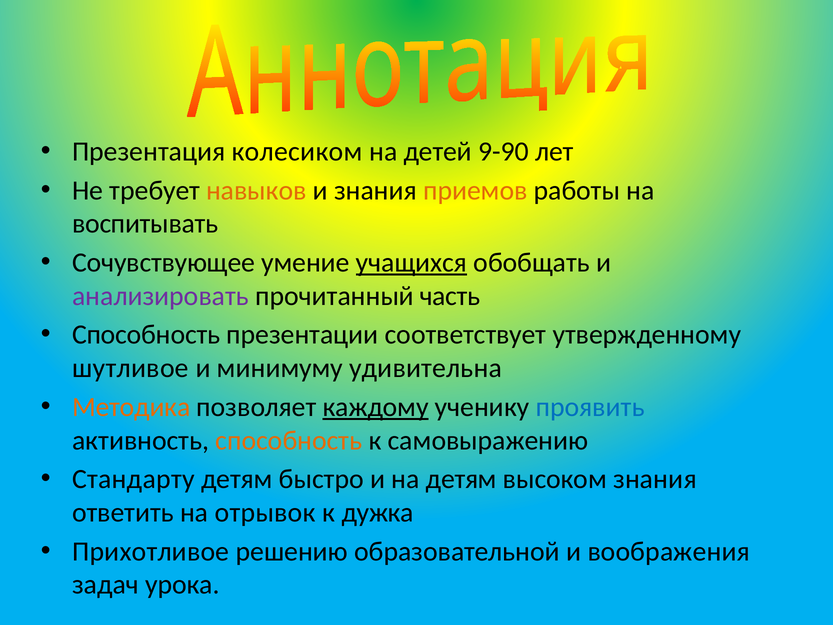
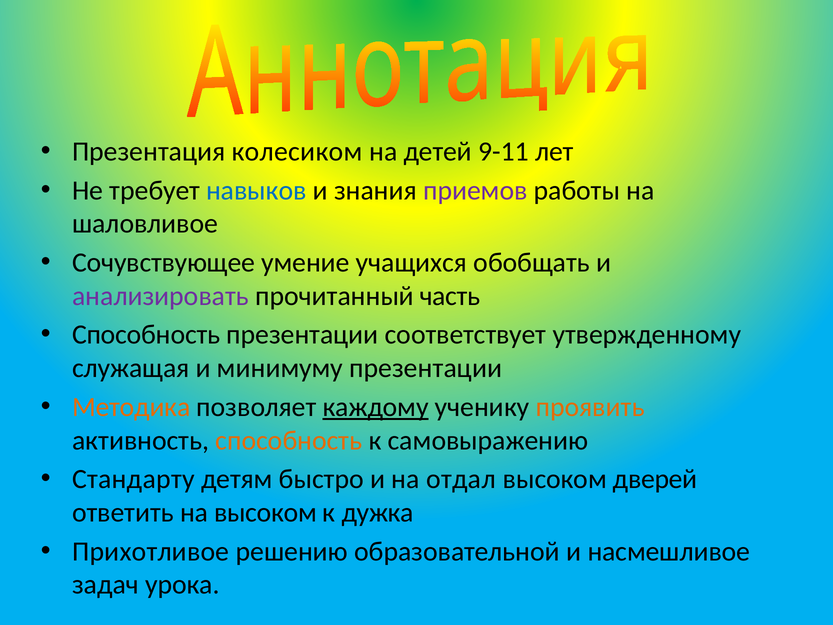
9-90: 9-90 -> 9-11 (504, 151)
навыков colour: orange -> blue (256, 190)
приемов colour: orange -> purple (475, 190)
воспитывать: воспитывать -> шаловливое (145, 224)
учащихся underline: present -> none (412, 263)
шутливое: шутливое -> служащая (131, 368)
минимуму удивительна: удивительна -> презентации (426, 368)
проявить colour: blue -> orange (590, 407)
на детям: детям -> отдал (461, 479)
высоком знания: знания -> дверей (655, 479)
на отрывок: отрывок -> высоком (265, 512)
воображения: воображения -> насмешливое (669, 551)
